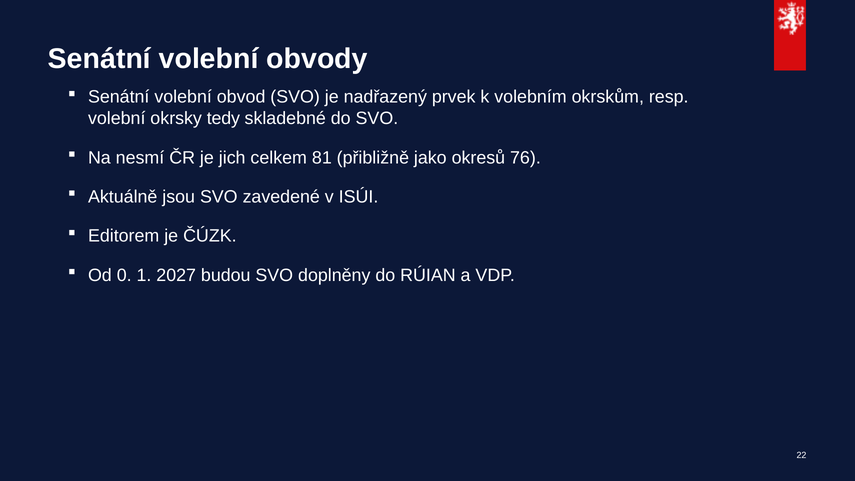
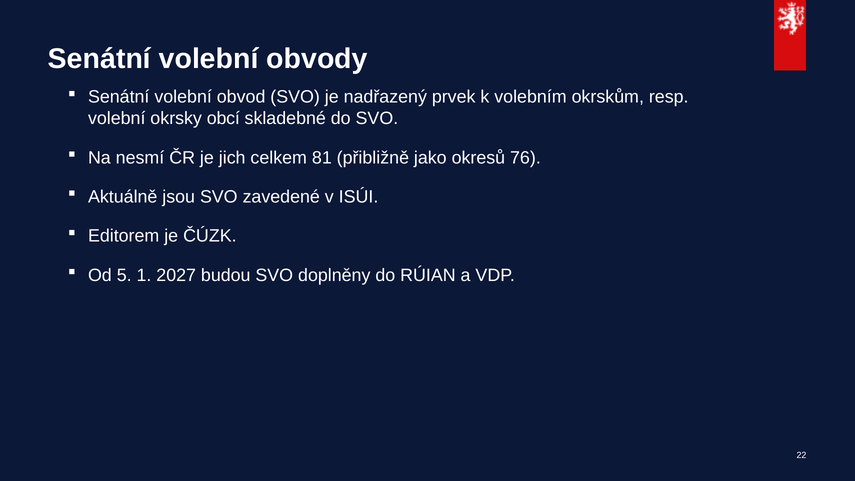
tedy: tedy -> obcí (223, 118)
0: 0 -> 5 (124, 275)
